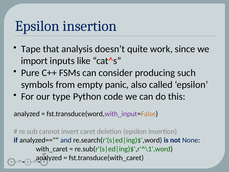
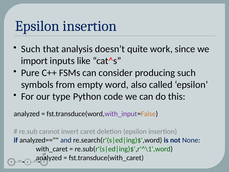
Tape: Tape -> Such (31, 49)
panic: panic -> word (117, 84)
